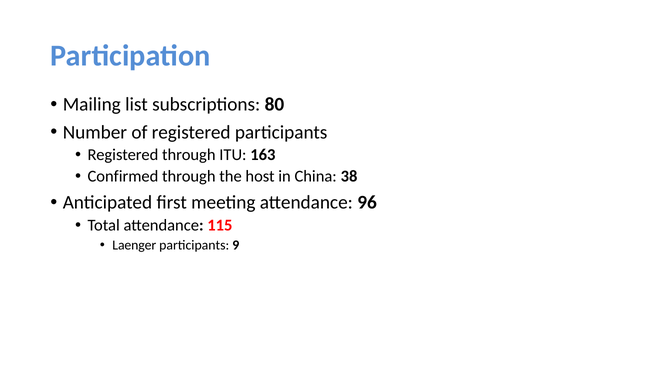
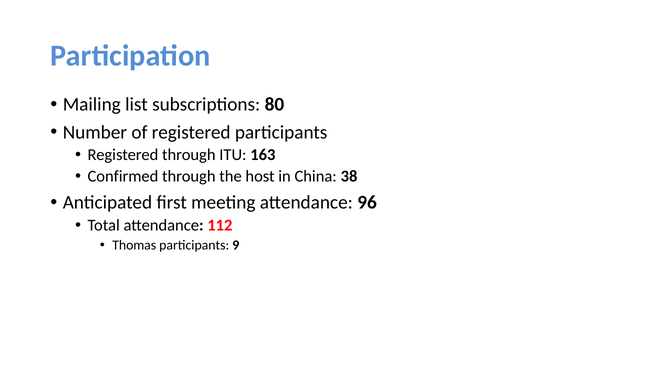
115: 115 -> 112 (220, 225)
Laenger: Laenger -> Thomas (134, 245)
